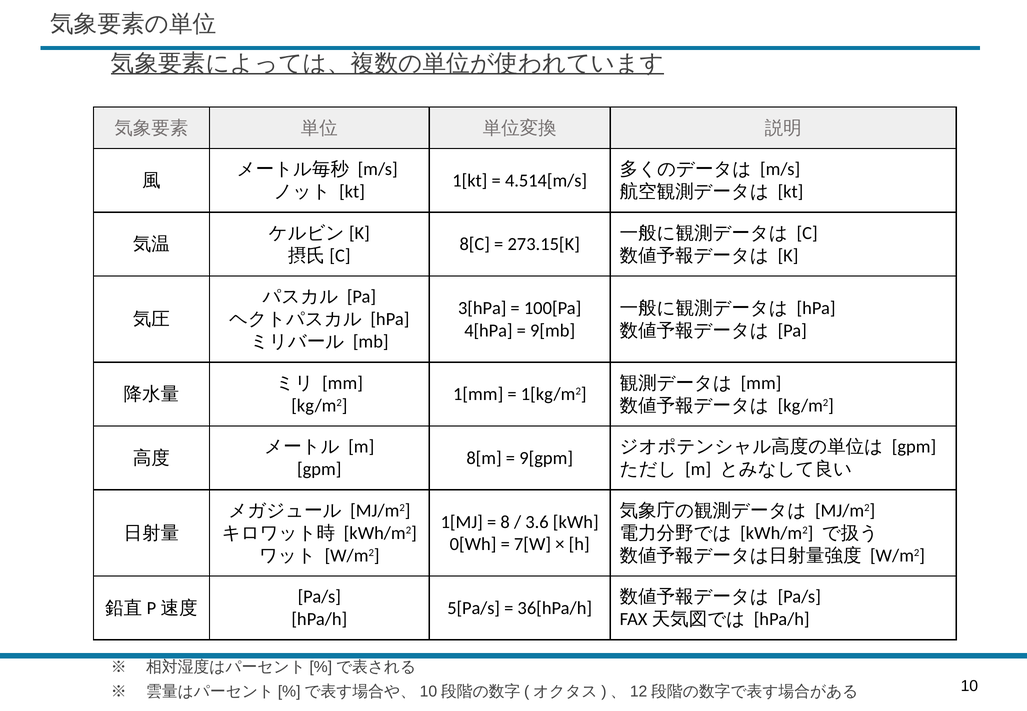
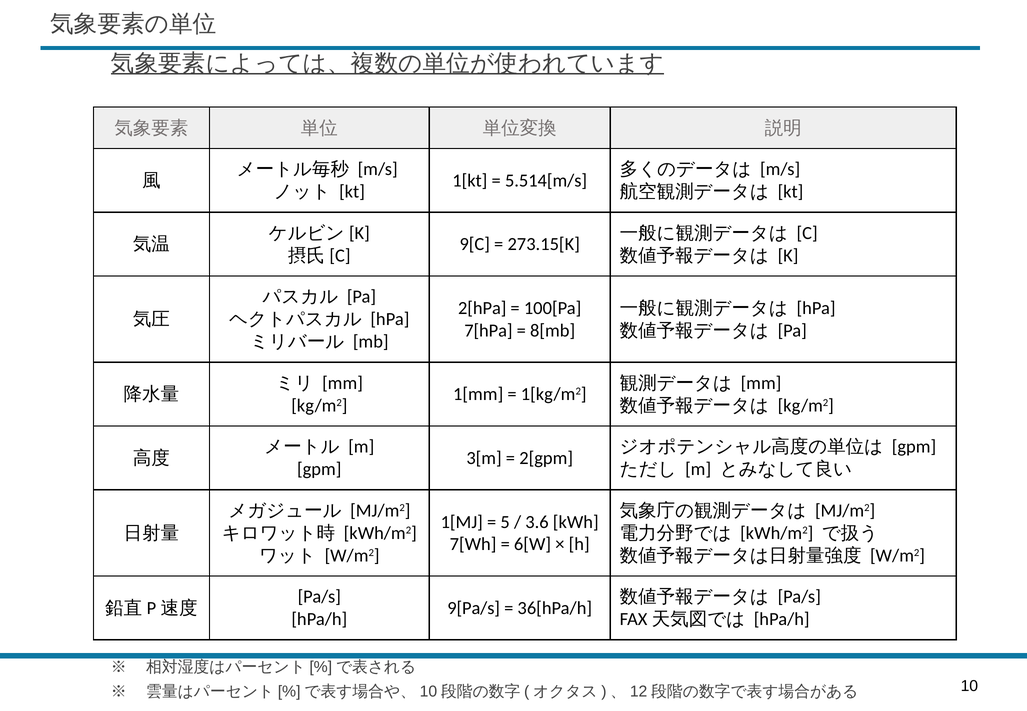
4.514[m/s: 4.514[m/s -> 5.514[m/s (546, 181)
8[C: 8[C -> 9[C (475, 244)
3[hPa: 3[hPa -> 2[hPa (482, 308)
4[hPa: 4[hPa -> 7[hPa (488, 331)
9[mb: 9[mb -> 8[mb (553, 331)
8[m: 8[m -> 3[m (484, 458)
9[gpm: 9[gpm -> 2[gpm (546, 458)
8: 8 -> 5 (505, 522)
0[Wh: 0[Wh -> 7[Wh (473, 544)
7[W: 7[W -> 6[W (533, 544)
5[Pa/s: 5[Pa/s -> 9[Pa/s (474, 608)
